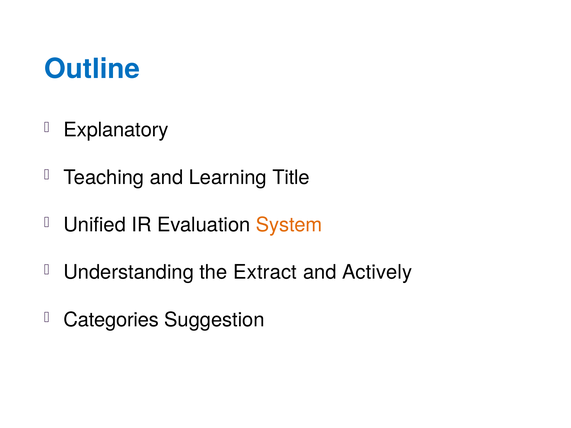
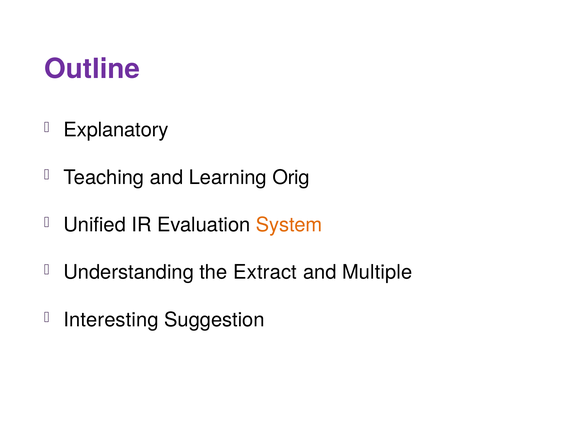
Outline colour: blue -> purple (92, 69)
Title: Title -> Orig (291, 178)
Actively: Actively -> Multiple (377, 273)
Categories: Categories -> Interesting (111, 320)
